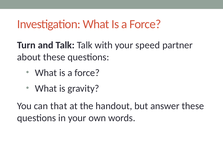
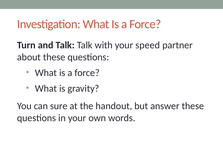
that: that -> sure (59, 106)
